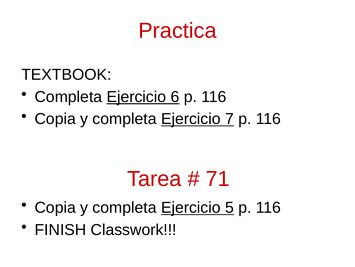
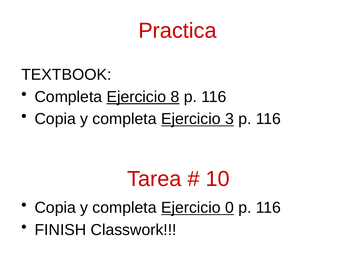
6: 6 -> 8 (175, 97)
7: 7 -> 3 (229, 119)
71: 71 -> 10 (218, 178)
5: 5 -> 0 (229, 207)
